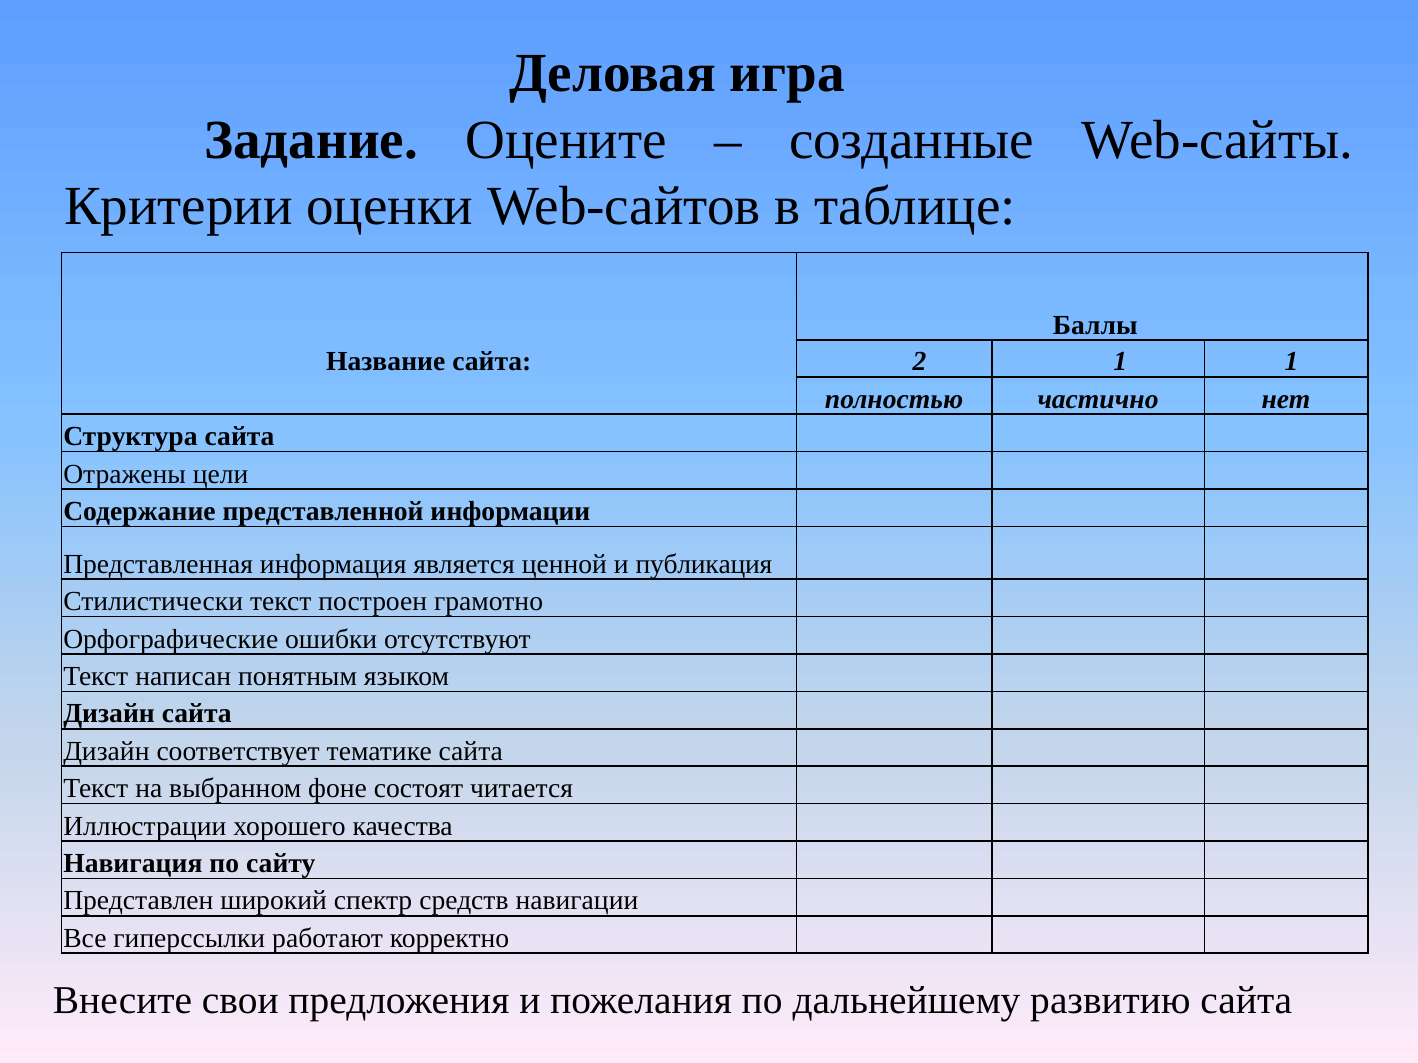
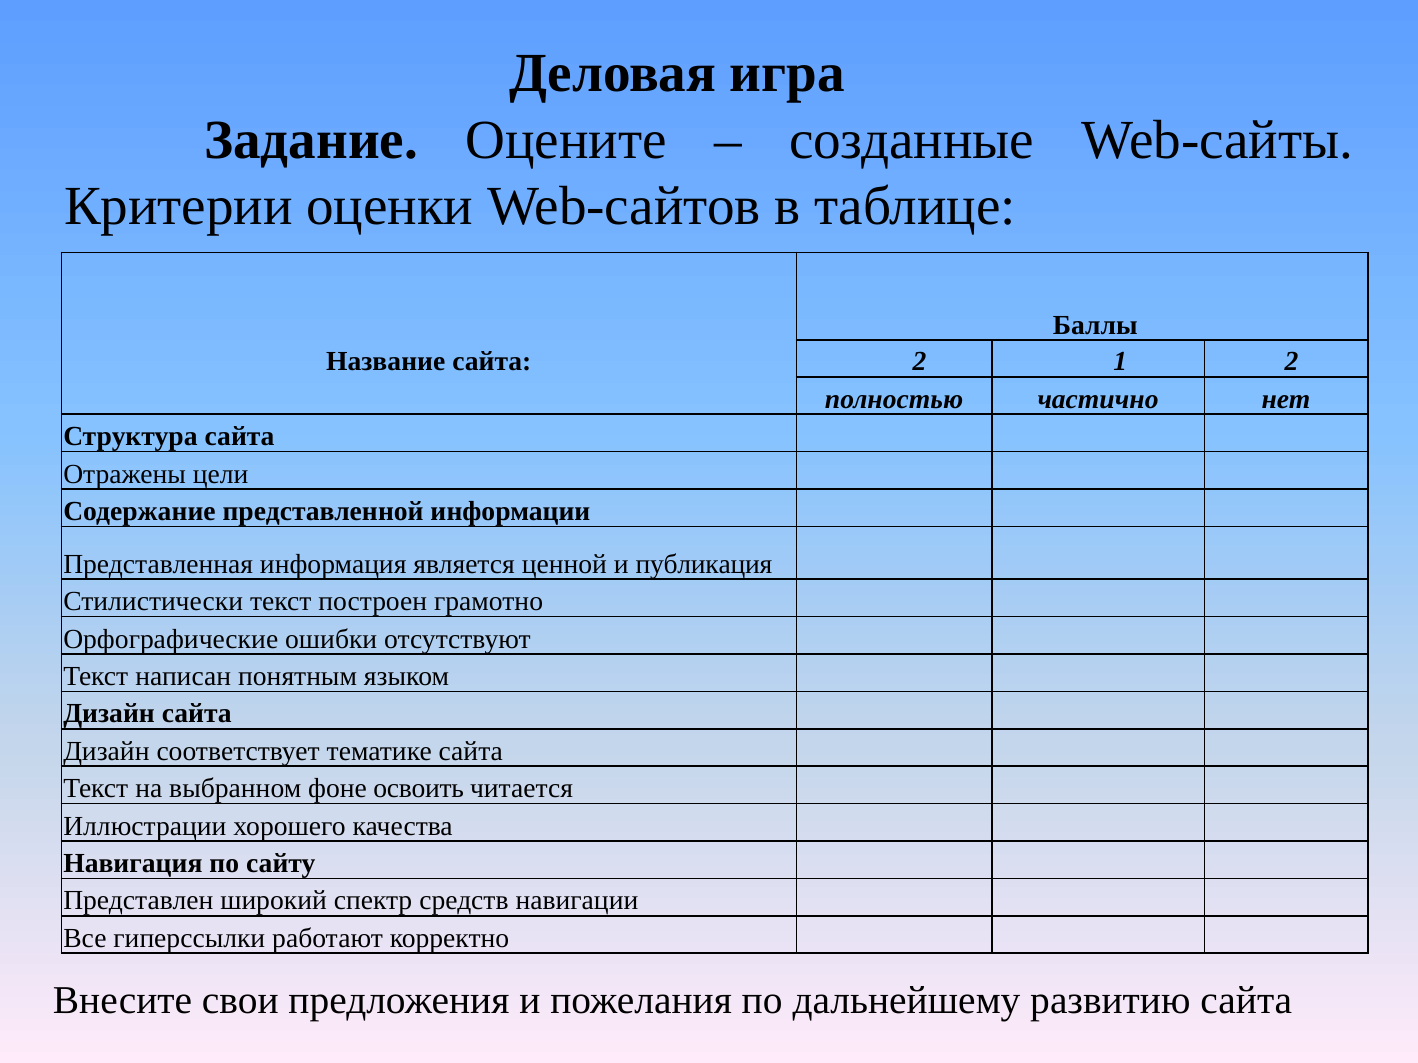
1 1: 1 -> 2 (1292, 362)
состоят: состоят -> освоить (419, 789)
